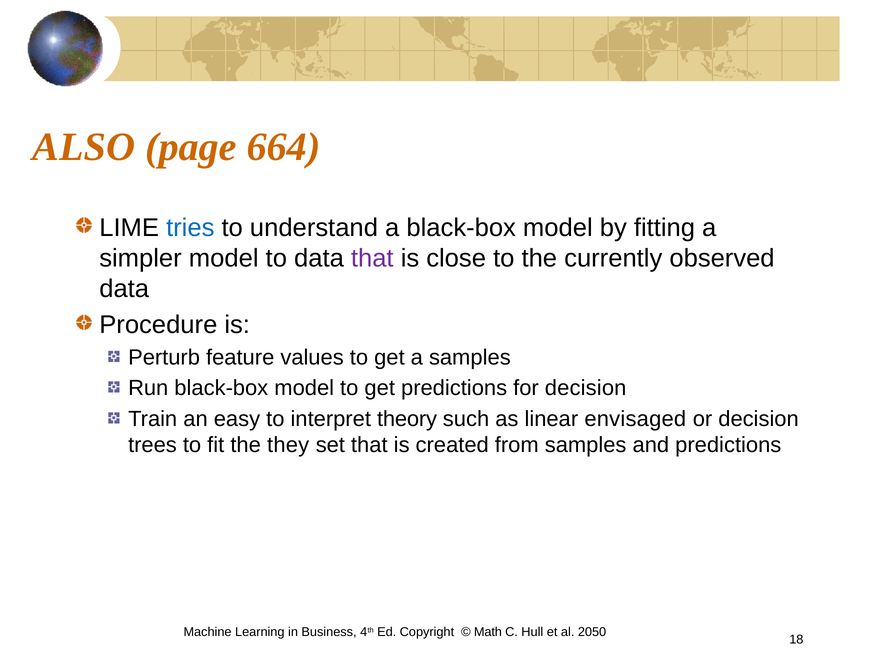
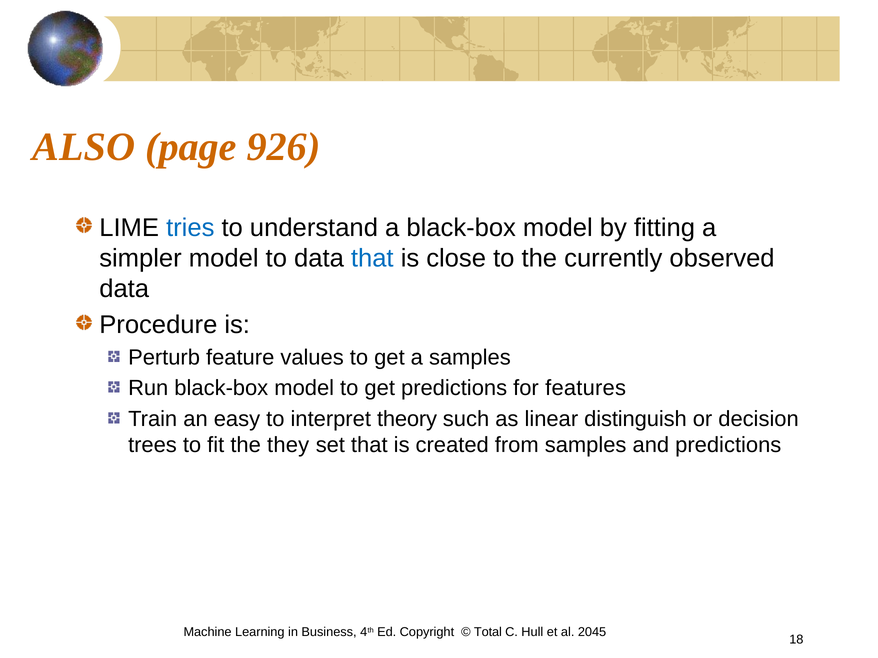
664: 664 -> 926 (284, 147)
that colour: purple -> blue (372, 259)
for decision: decision -> features (586, 388)
envisaged: envisaged -> distinguish (635, 419)
Math: Math -> Total (488, 633)
2050: 2050 -> 2045 (592, 633)
